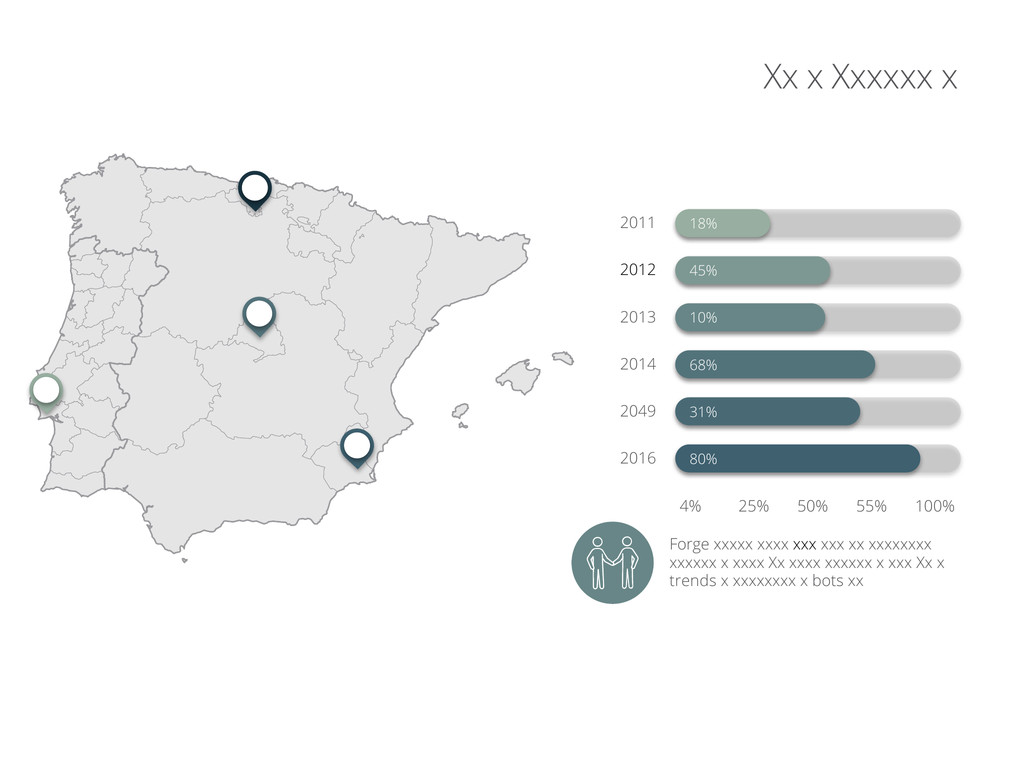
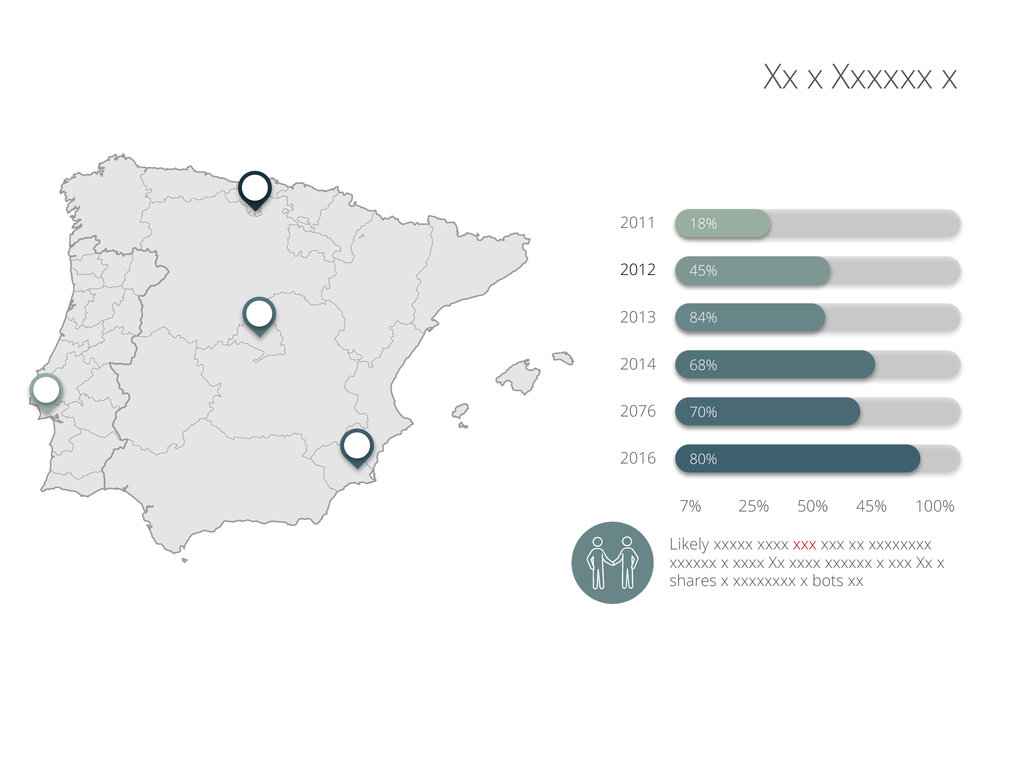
10%: 10% -> 84% (704, 318)
2049: 2049 -> 2076 (638, 411)
31%: 31% -> 70% (703, 412)
4%: 4% -> 7% (691, 507)
55%: 55% -> 45% (872, 507)
Forge: Forge -> Likely (689, 545)
xxx colour: black -> red (805, 545)
trends: trends -> shares (693, 581)
